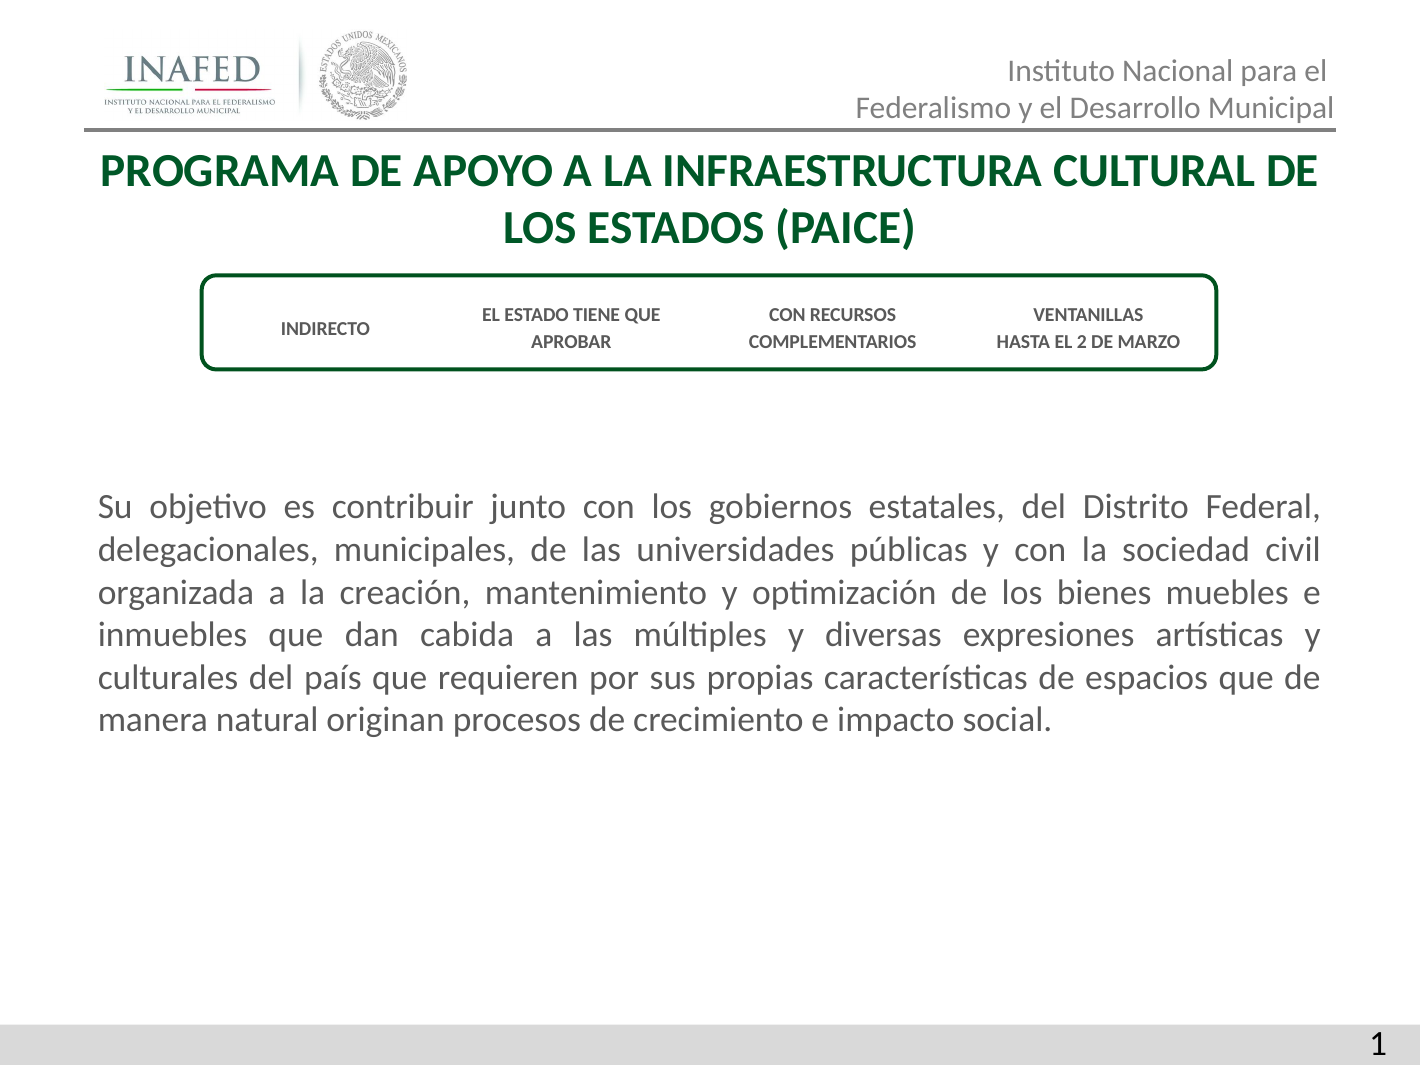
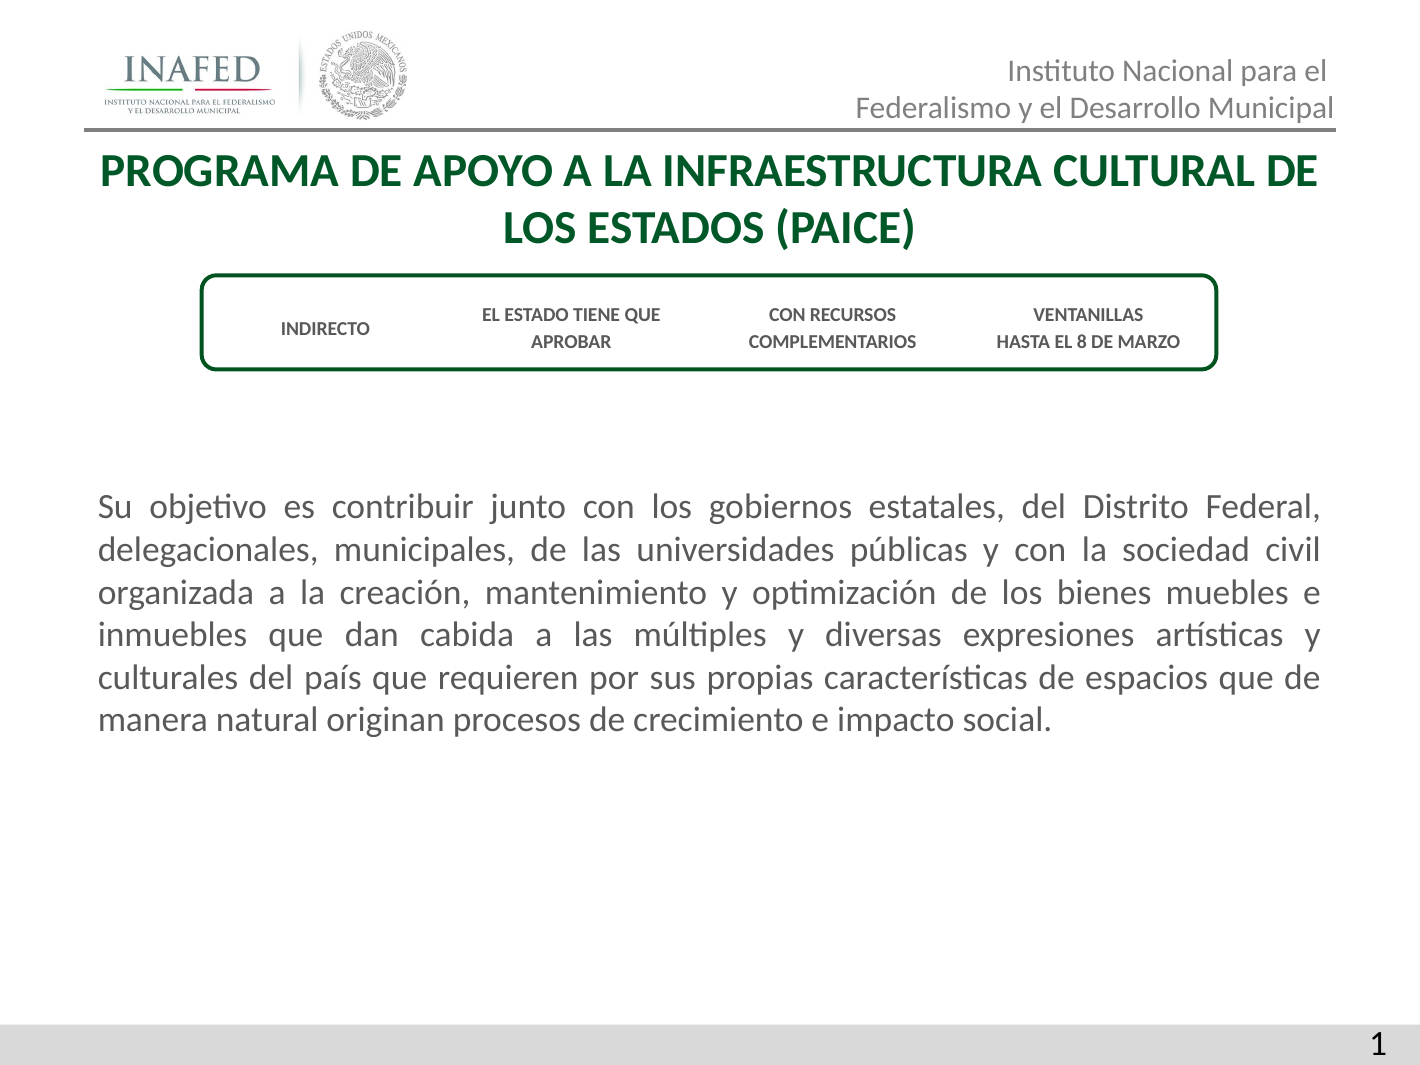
2: 2 -> 8 (1082, 342)
